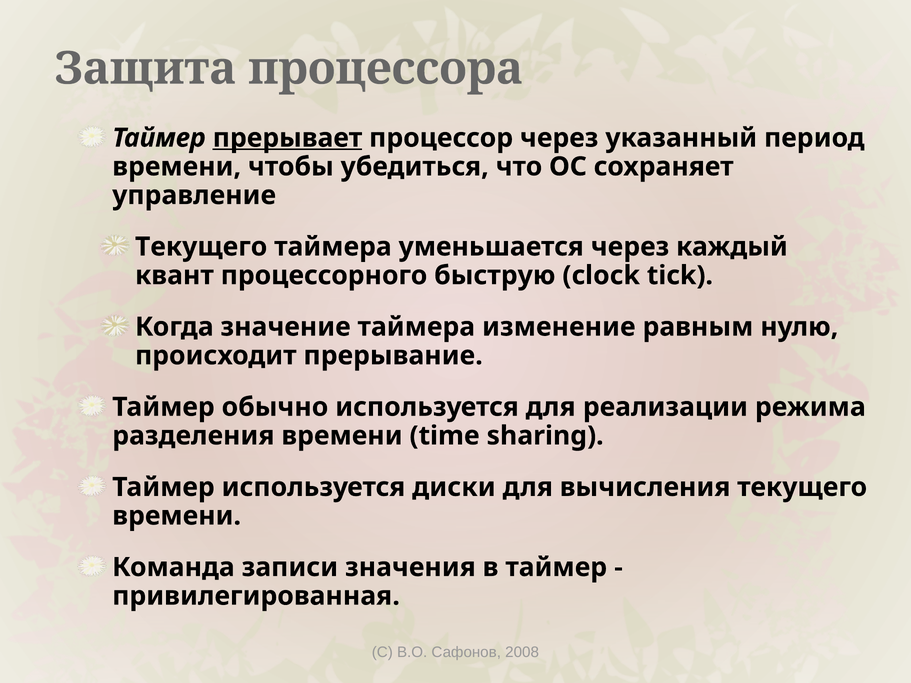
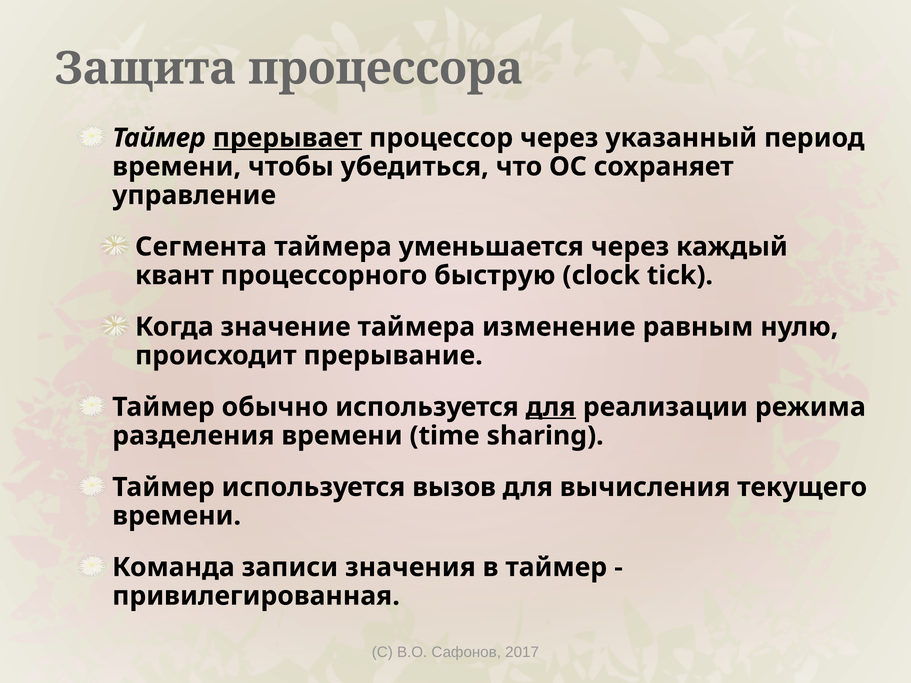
Текущего: Текущего -> Сегмента (201, 247)
для underline: none -> present (551, 407)
диски: диски -> вызов (454, 487)
2008: 2008 -> 2017 (522, 652)
